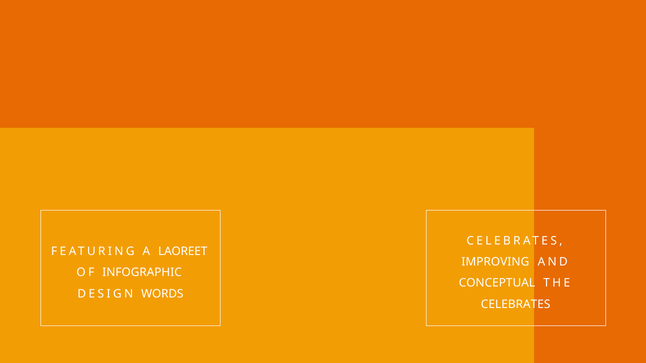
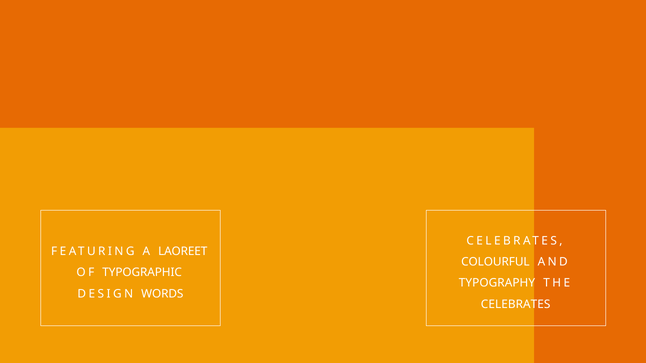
IMPROVING: IMPROVING -> COLOURFUL (495, 262)
INFOGRAPHIC: INFOGRAPHIC -> TYPOGRAPHIC (142, 273)
CONCEPTUAL: CONCEPTUAL -> TYPOGRAPHY (497, 283)
